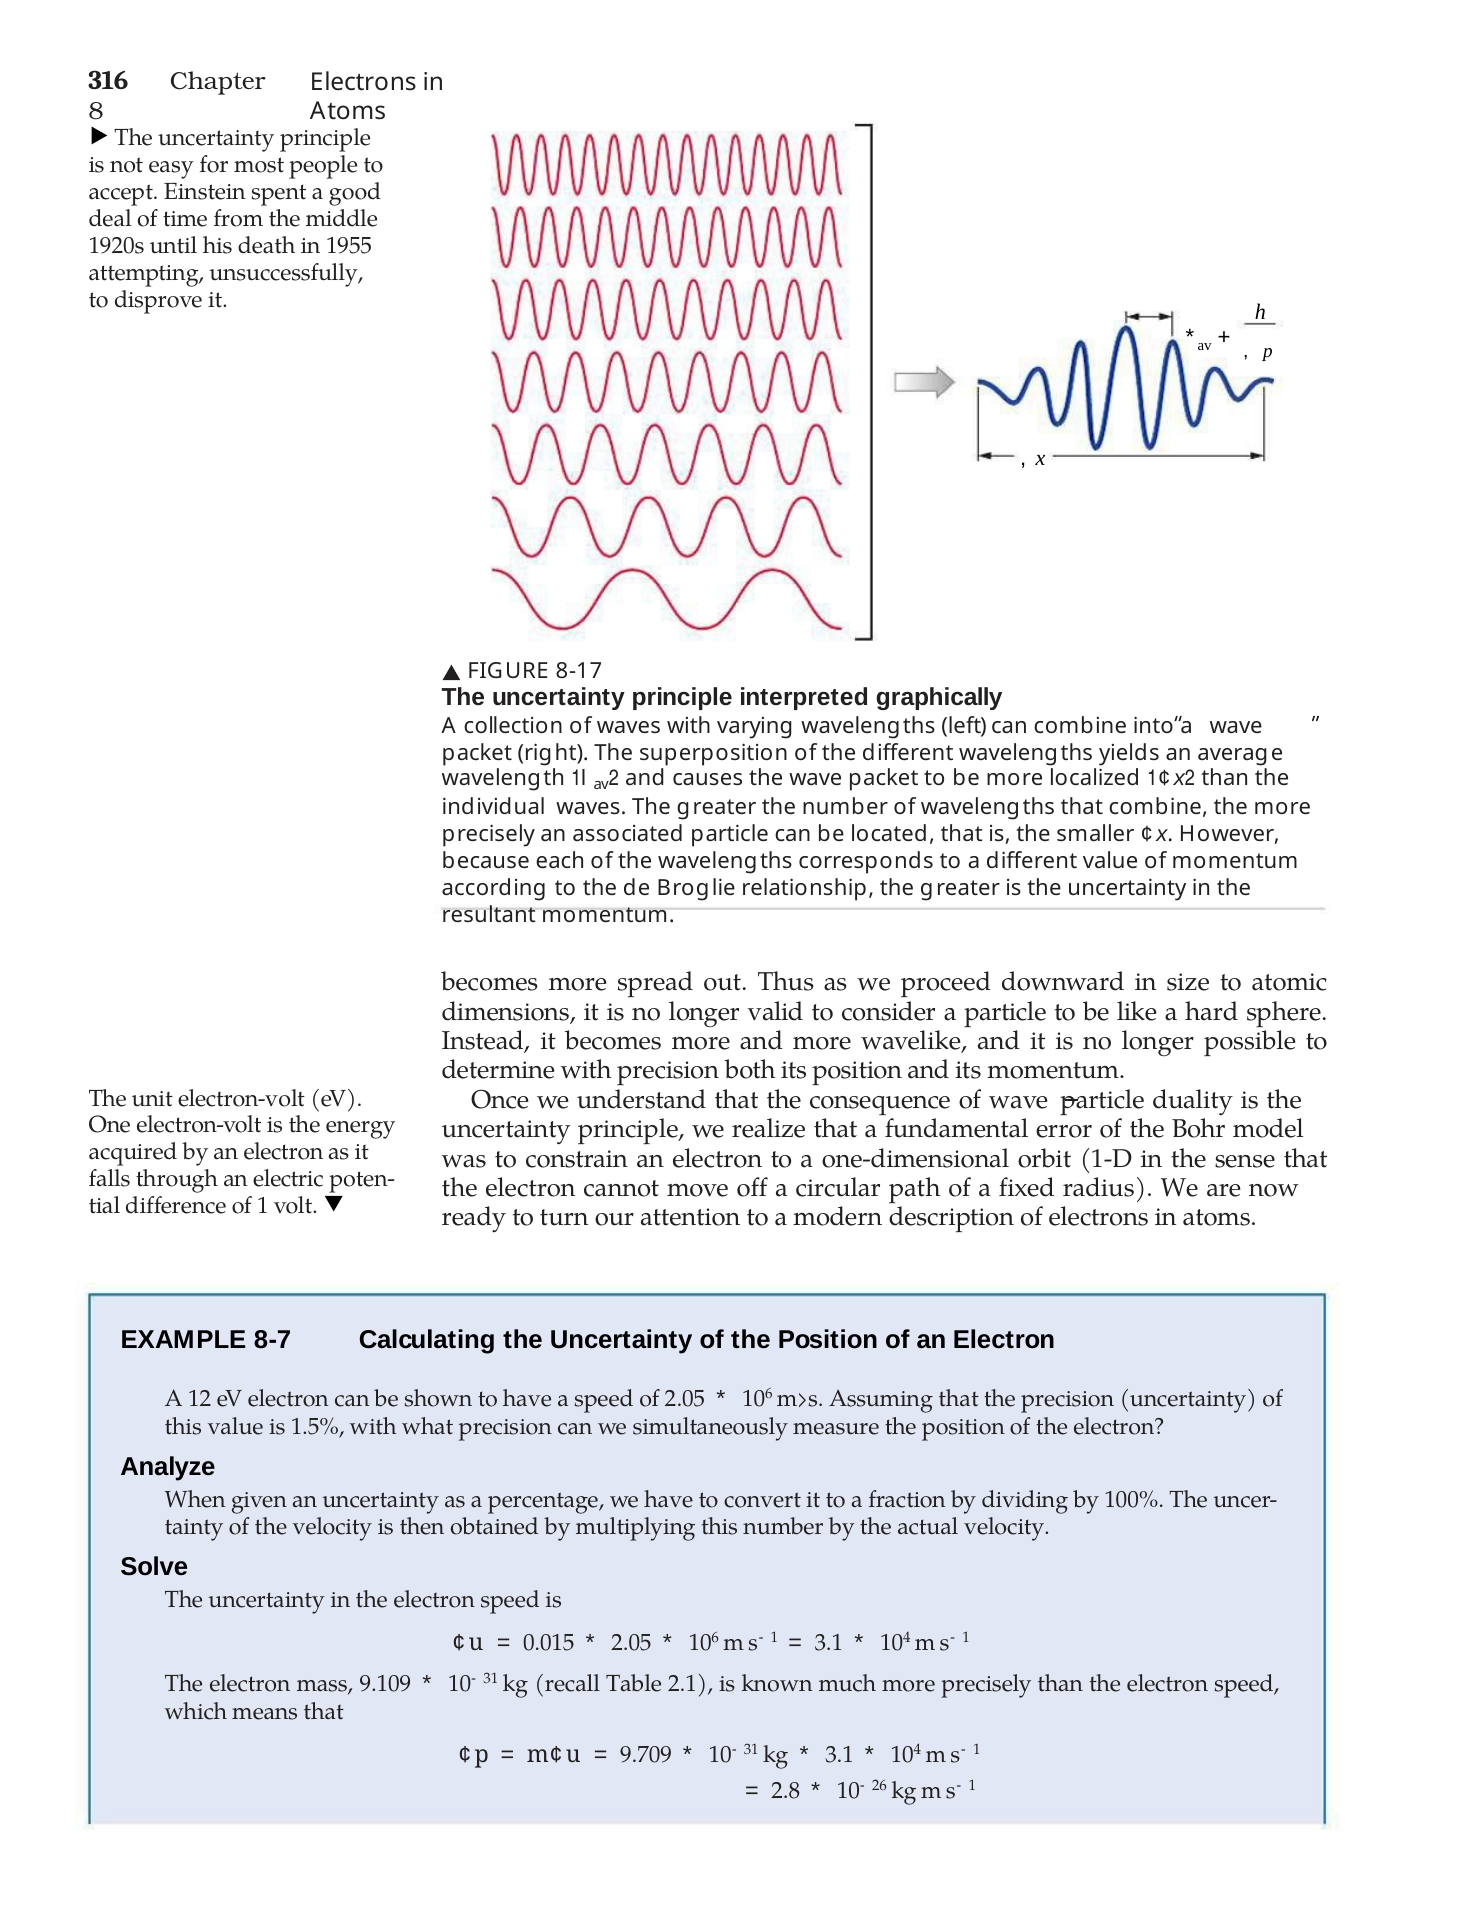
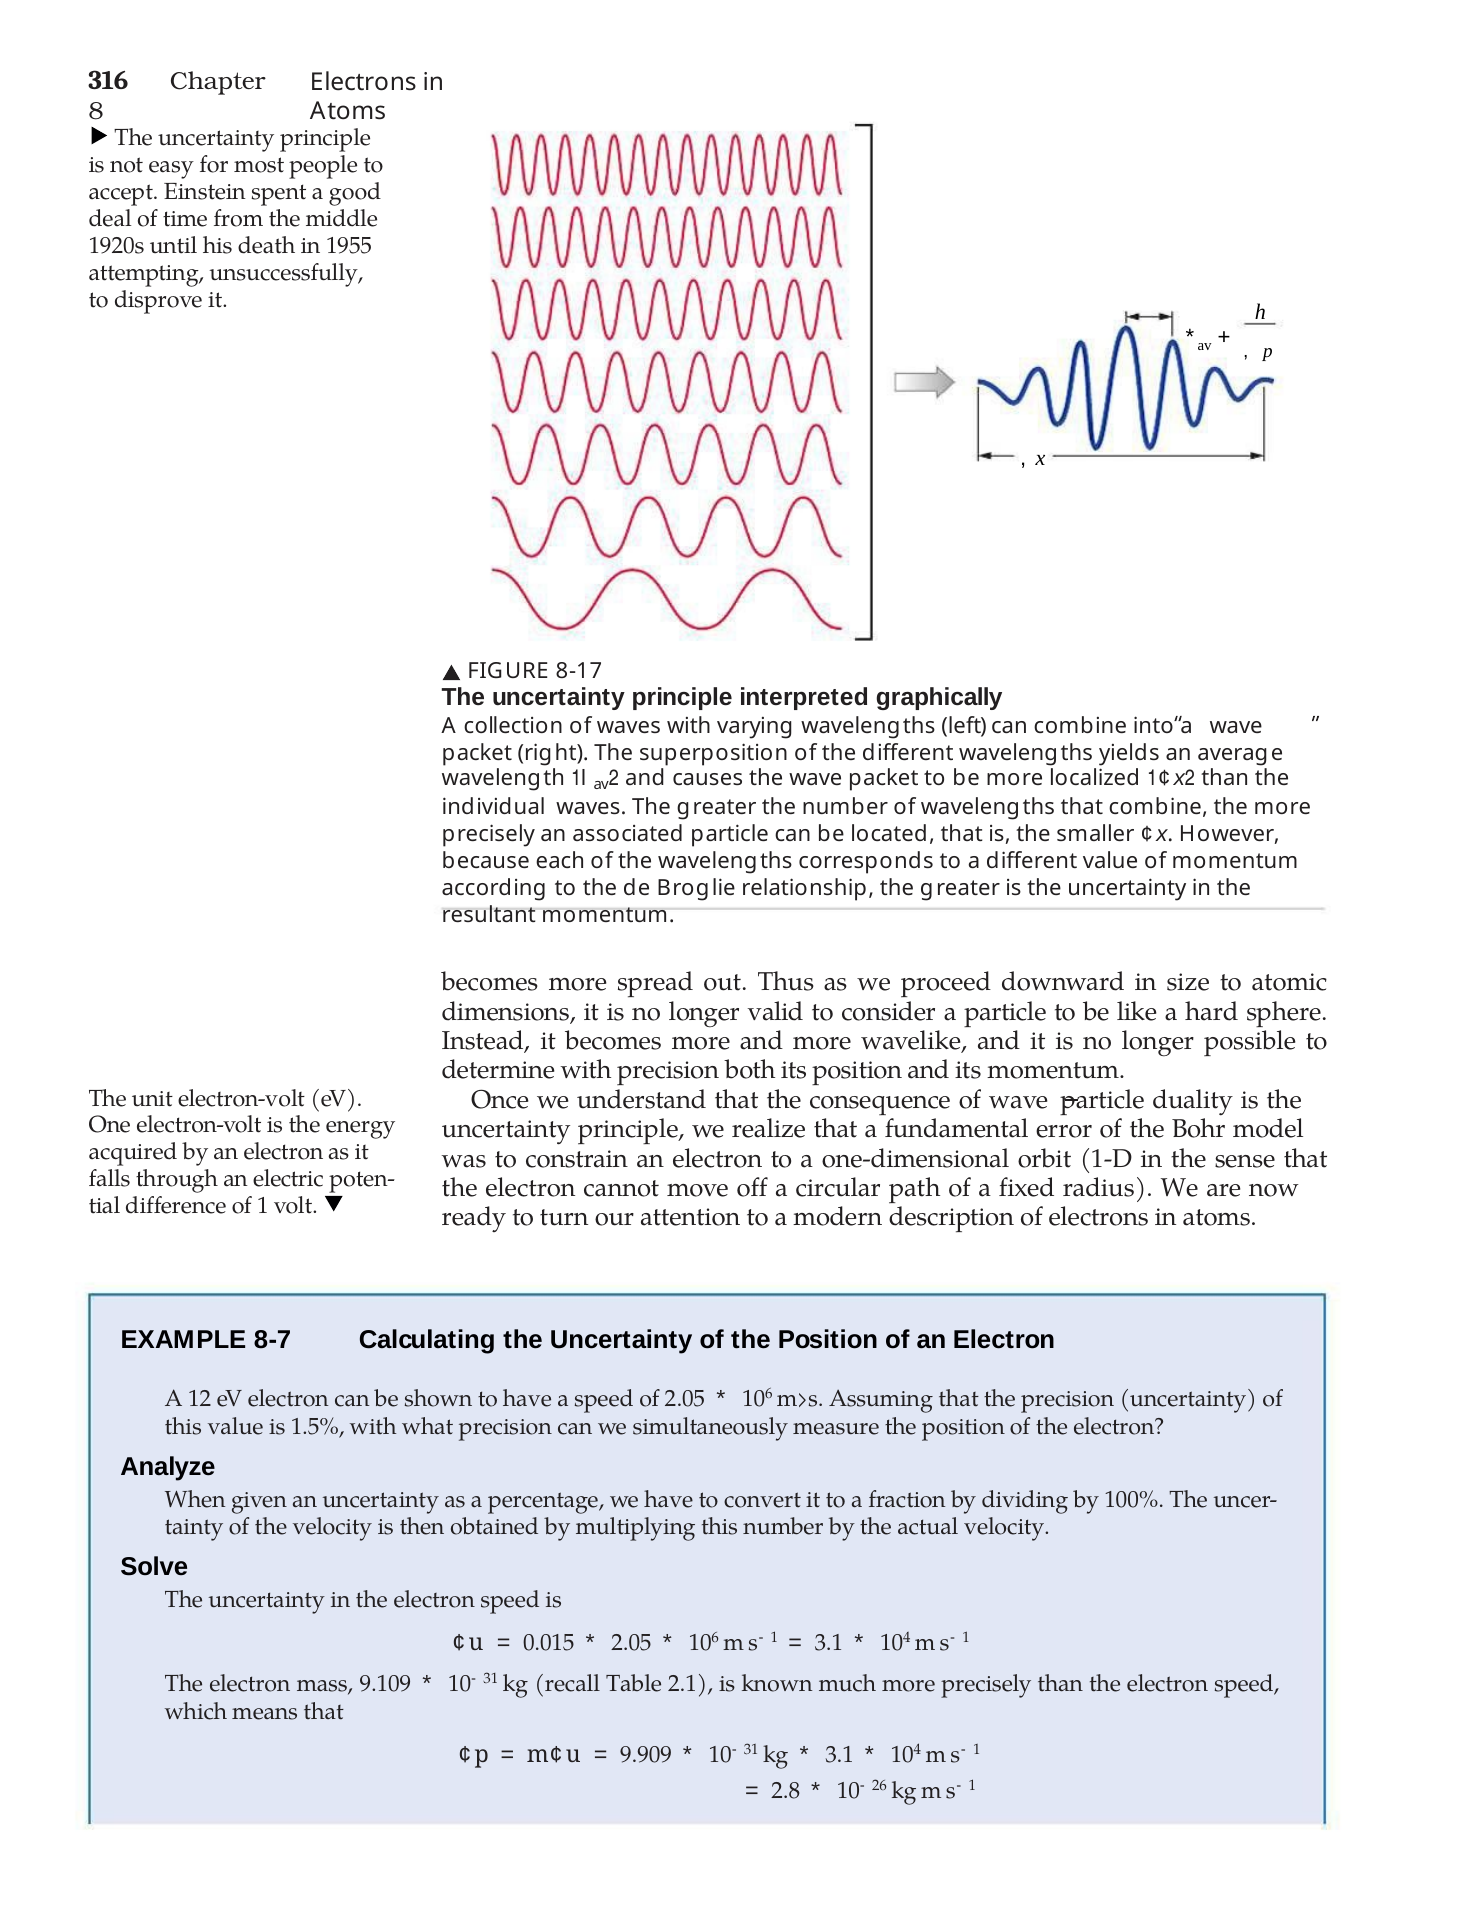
9.709: 9.709 -> 9.909 (646, 1754)
